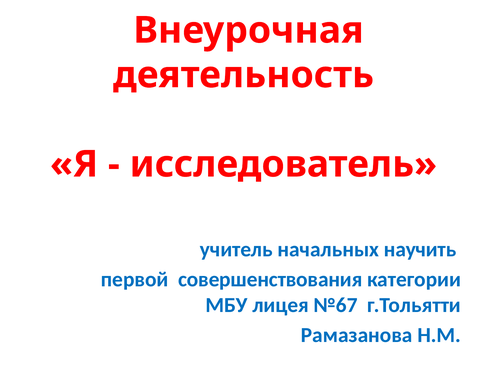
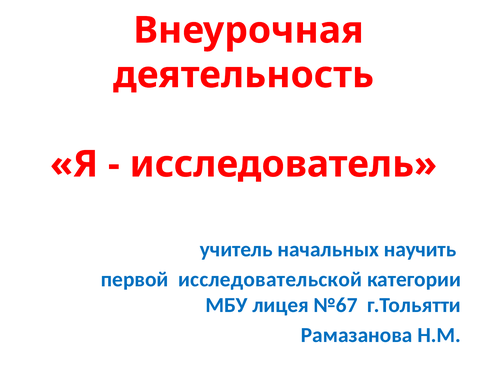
совершенствования: совершенствования -> исследовательской (270, 280)
